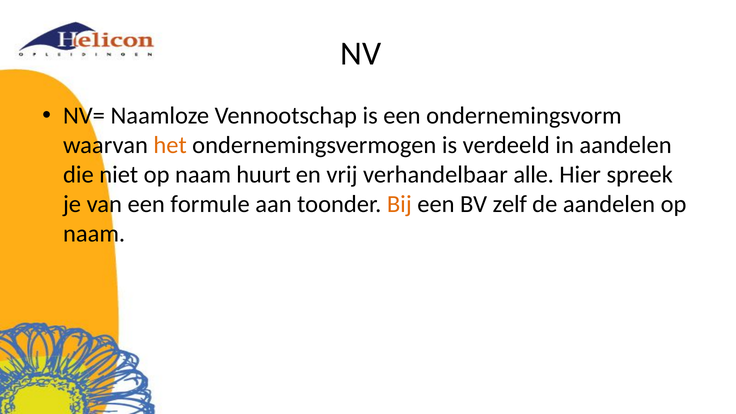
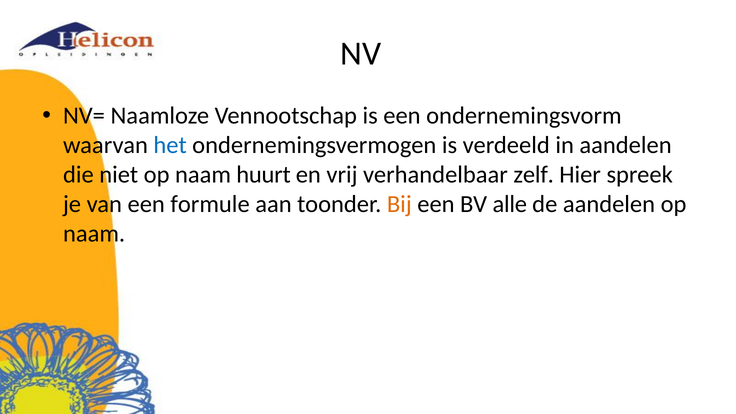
het colour: orange -> blue (170, 145)
alle: alle -> zelf (534, 175)
zelf: zelf -> alle (510, 204)
